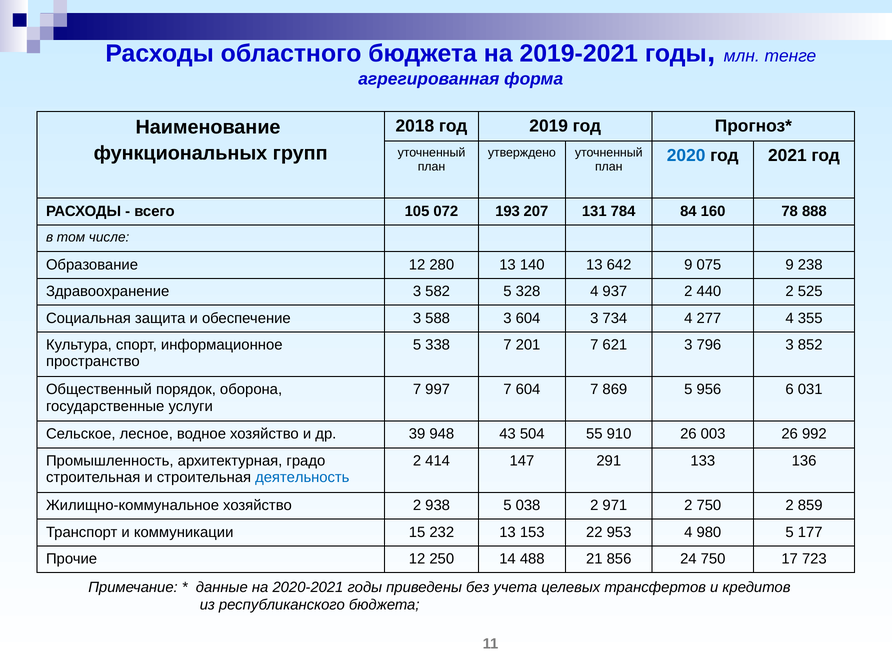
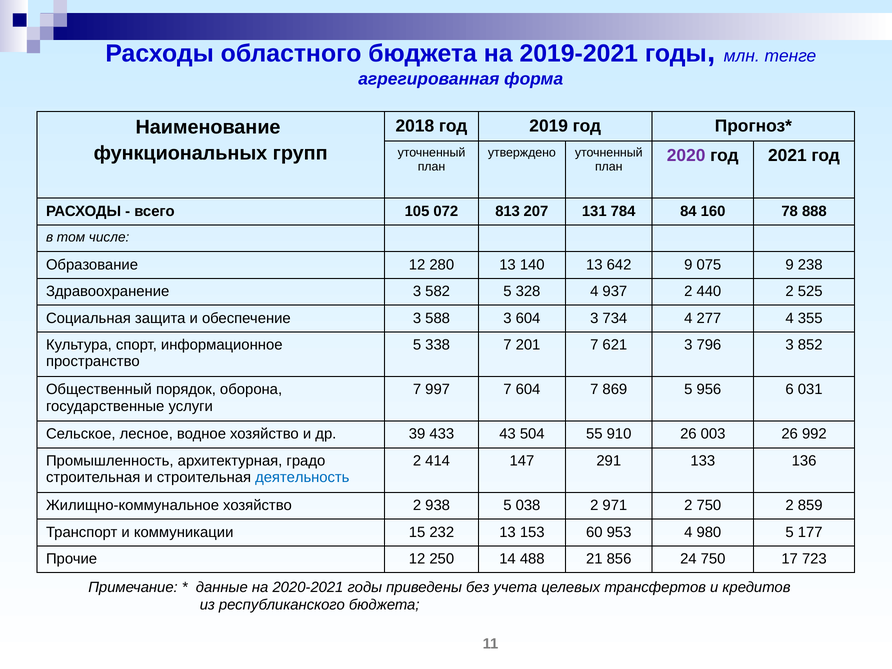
2020 colour: blue -> purple (686, 156)
193: 193 -> 813 (508, 211)
948: 948 -> 433 (442, 434)
22: 22 -> 60 (594, 532)
